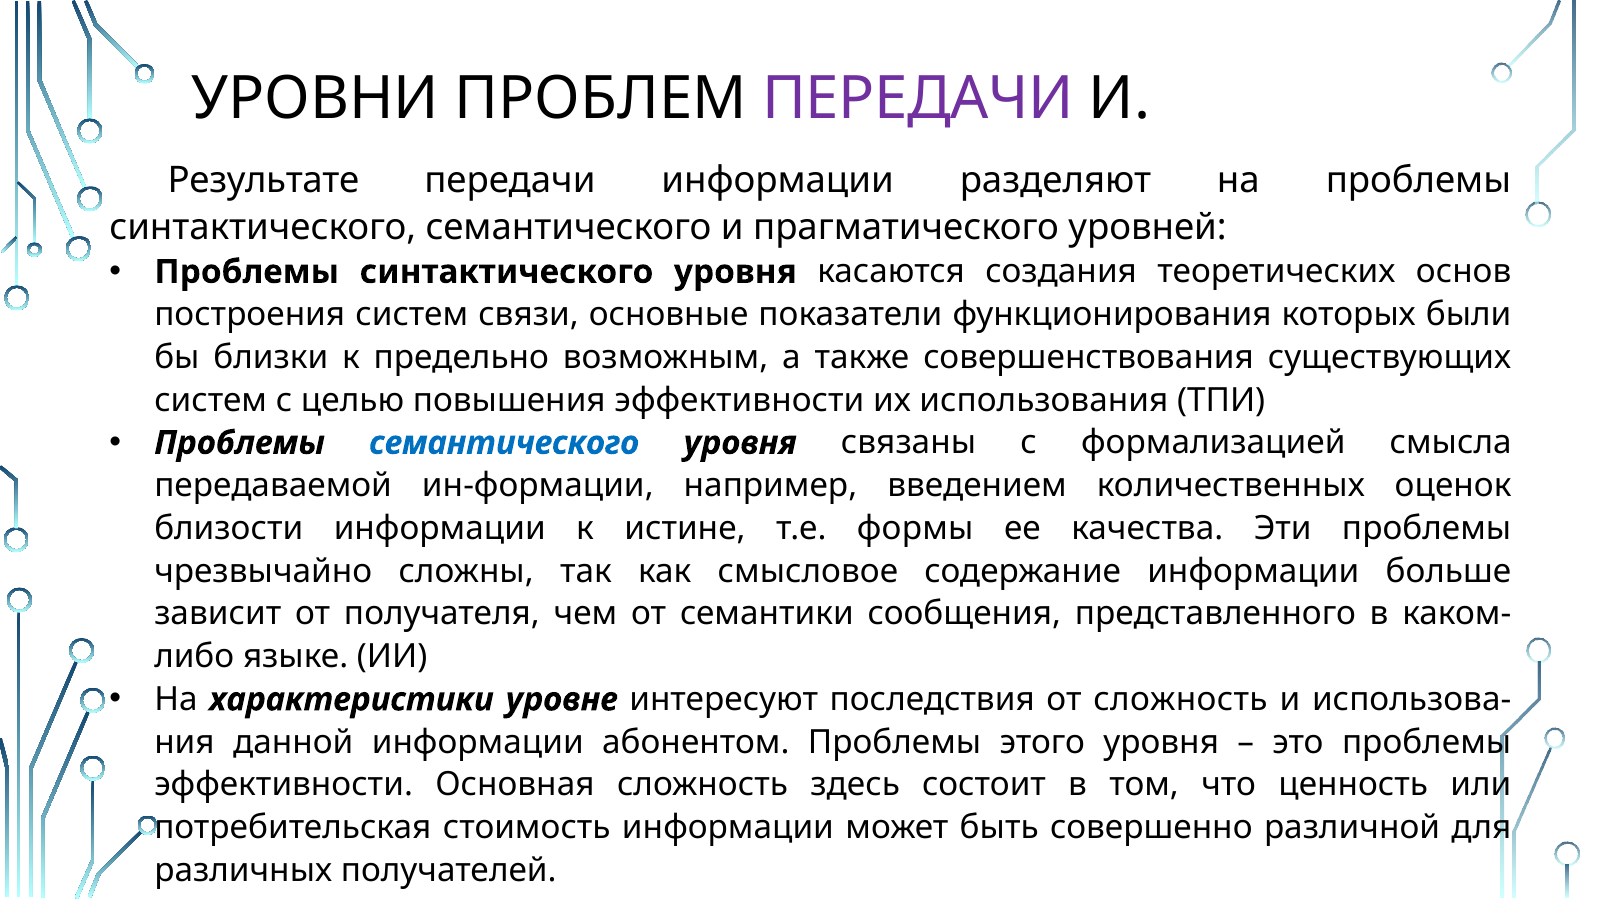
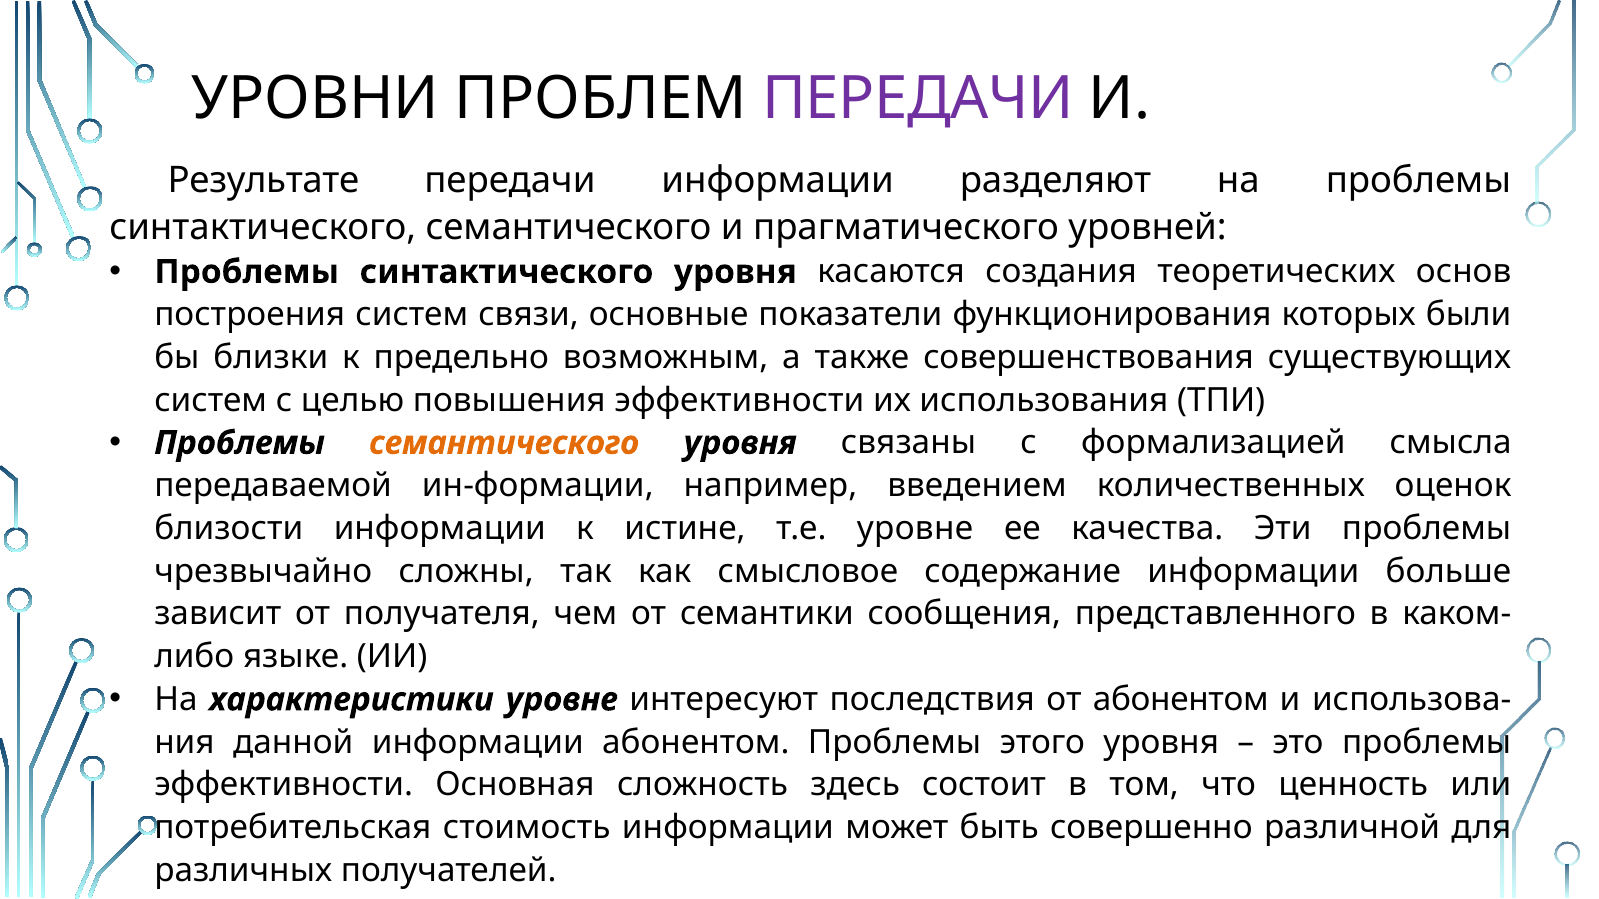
семантического colour: blue -> orange (504, 443)
т.е формы: формы -> уровне (915, 529)
от сложность: сложность -> абонентом (1181, 700)
